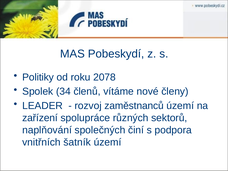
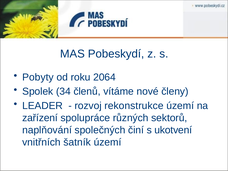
Politiky: Politiky -> Pobyty (38, 77)
2078: 2078 -> 2064 (104, 77)
zaměstnanců: zaměstnanců -> rekonstrukce (134, 106)
podpora: podpora -> ukotvení (173, 130)
